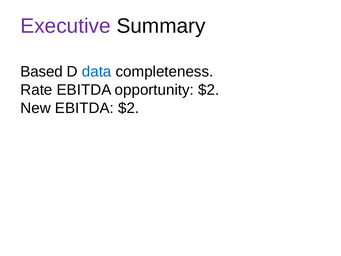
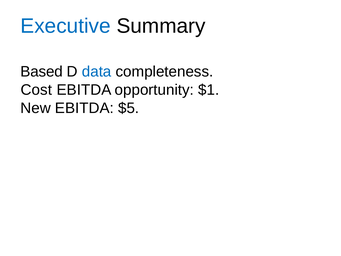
Executive colour: purple -> blue (66, 26)
Rate: Rate -> Cost (36, 90)
opportunity $2: $2 -> $1 (209, 90)
EBITDA $2: $2 -> $5 (129, 108)
